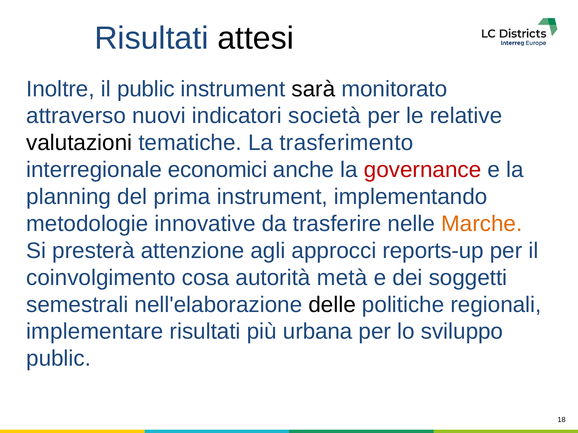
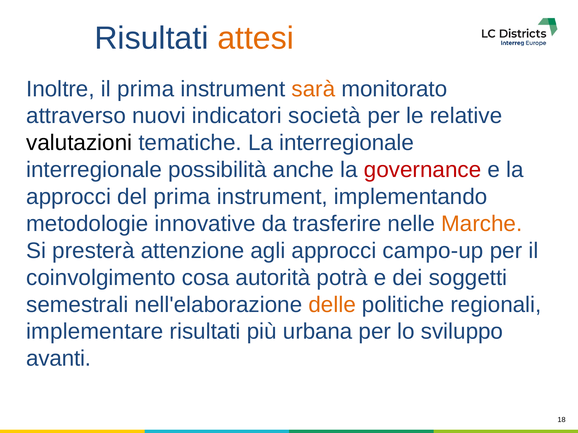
attesi colour: black -> orange (256, 38)
il public: public -> prima (146, 89)
sarà colour: black -> orange (313, 89)
La trasferimento: trasferimento -> interregionale (347, 143)
economici: economici -> possibilità (218, 170)
planning: planning -> approcci (69, 197)
reports-up: reports-up -> campo-up (433, 251)
metà: metà -> potrà (342, 278)
delle colour: black -> orange (332, 305)
public: public -> avanti (59, 359)
